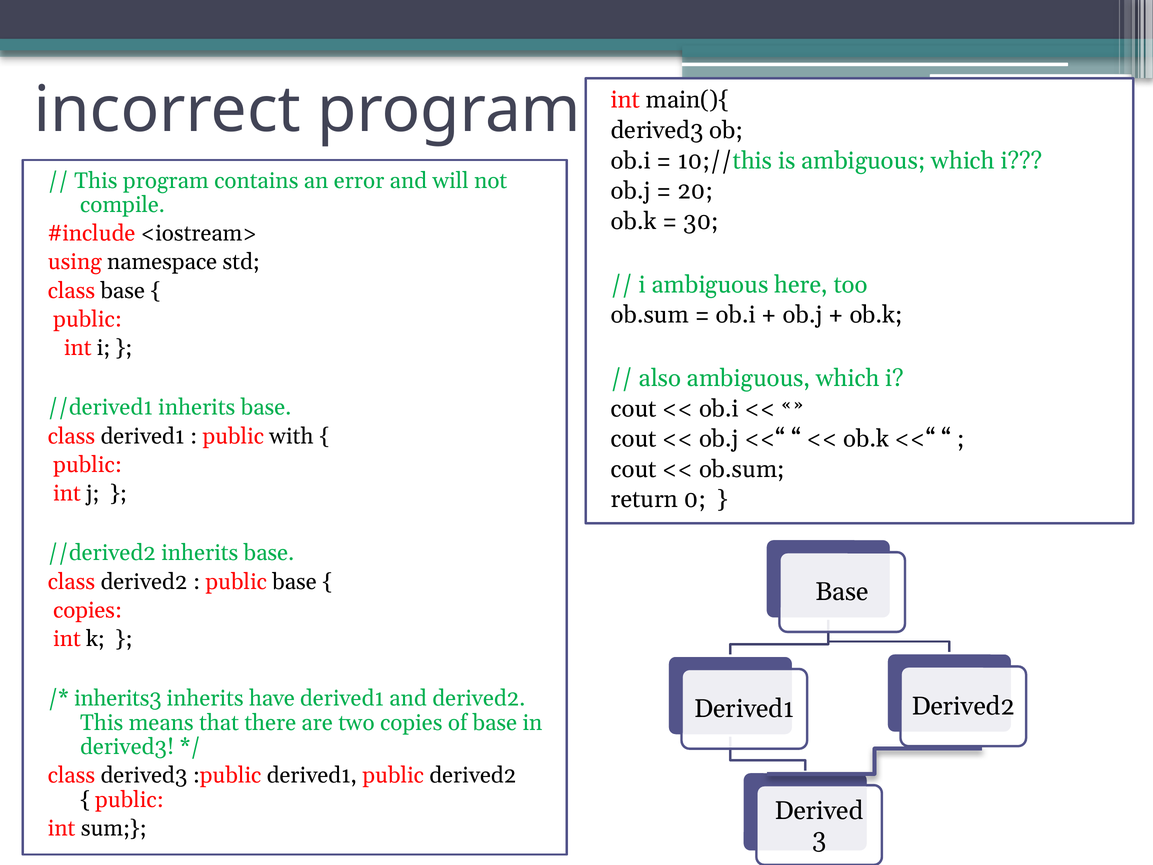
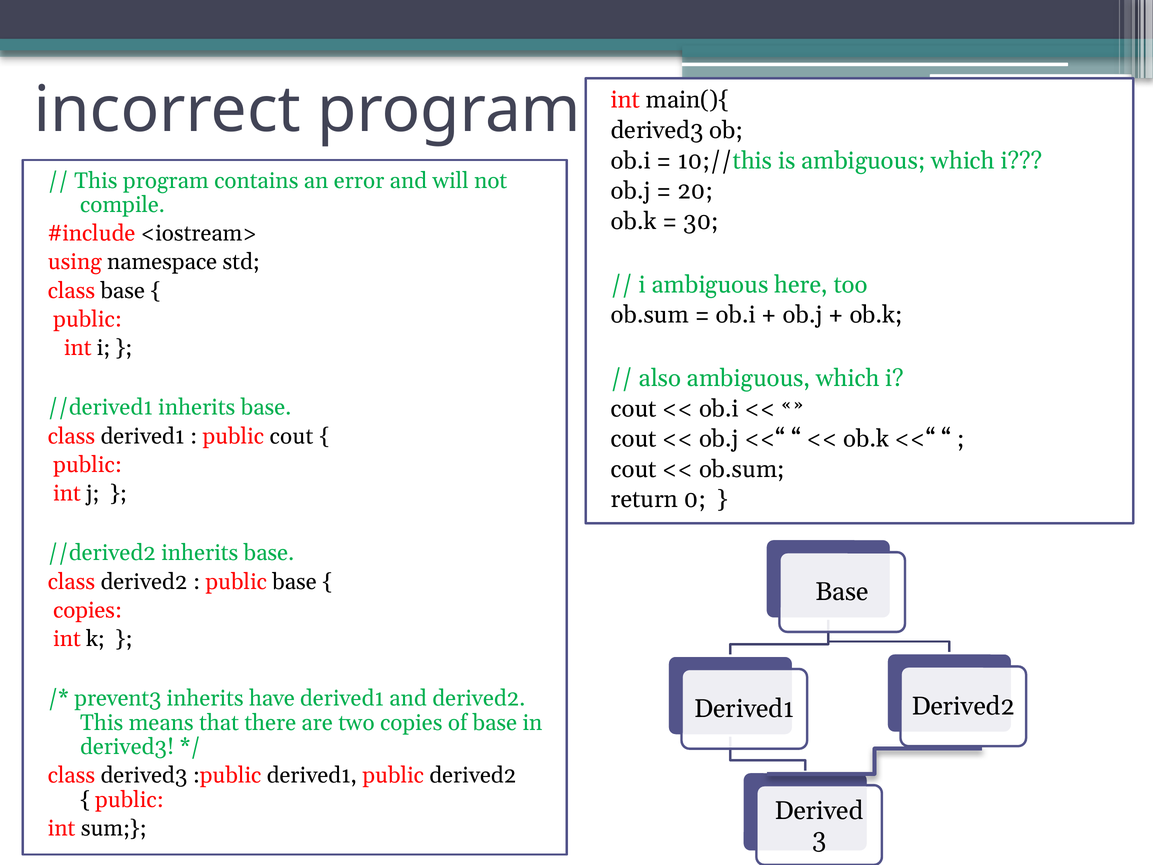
public with: with -> cout (291, 436)
inherits3: inherits3 -> prevent3 (118, 698)
